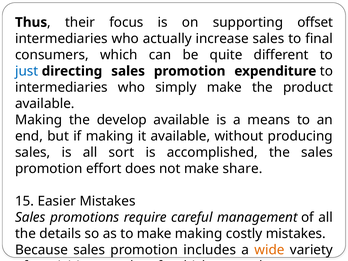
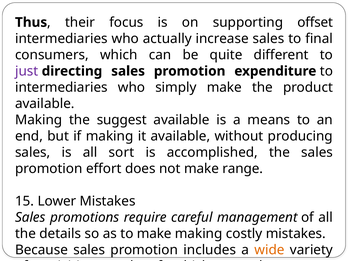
just colour: blue -> purple (27, 71)
develop: develop -> suggest (122, 120)
make share: share -> range (243, 169)
Easier: Easier -> Lower (57, 201)
